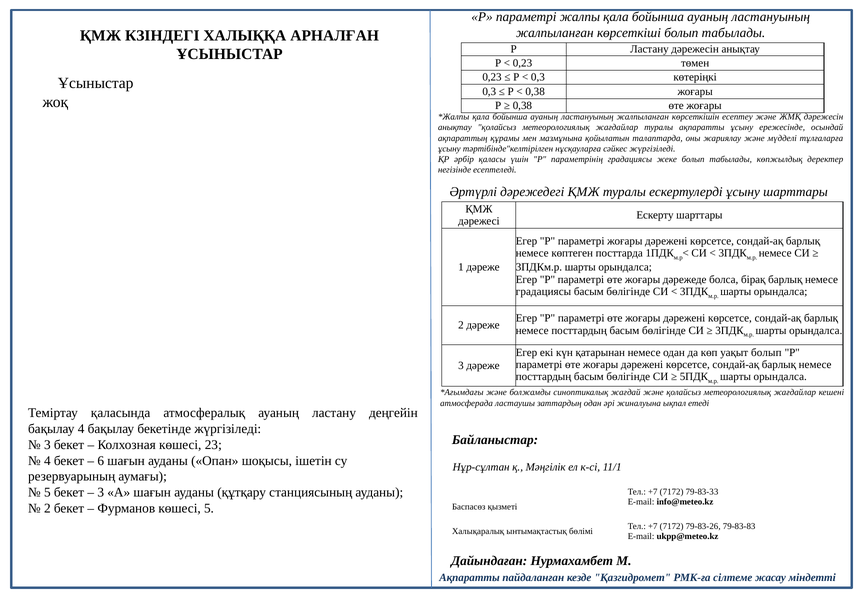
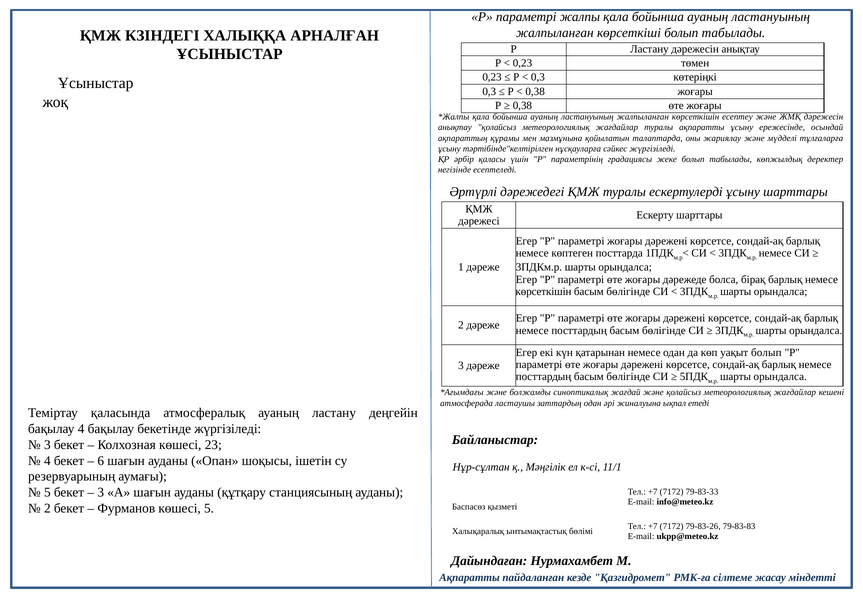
градациясы: градациясы -> көрсеткішін (544, 291)
